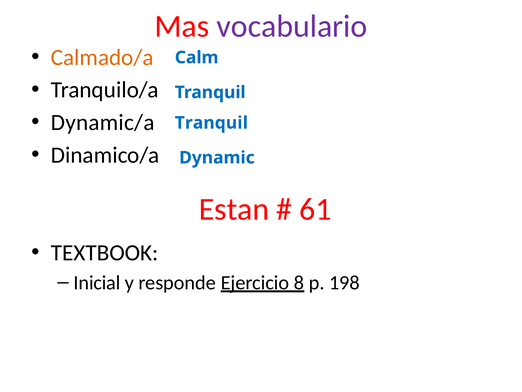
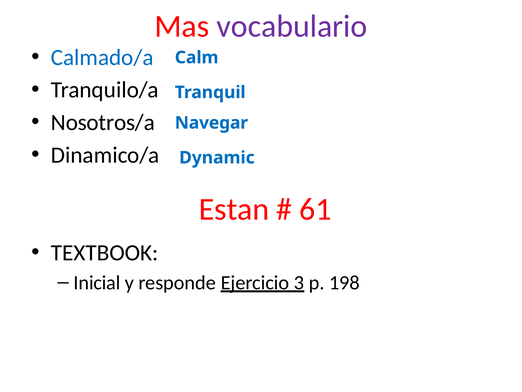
Calmado/a colour: orange -> blue (102, 57)
Dynamic/a: Dynamic/a -> Nosotros/a (103, 122)
Tranquil: Tranquil -> Navegar (211, 123)
8: 8 -> 3 (299, 282)
